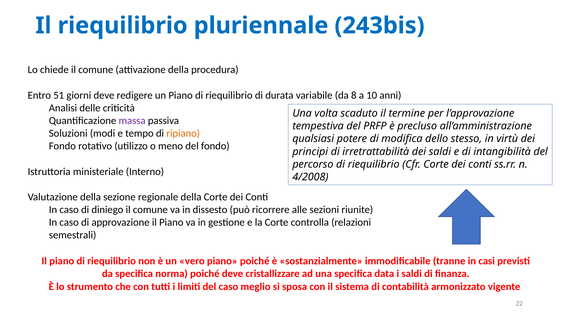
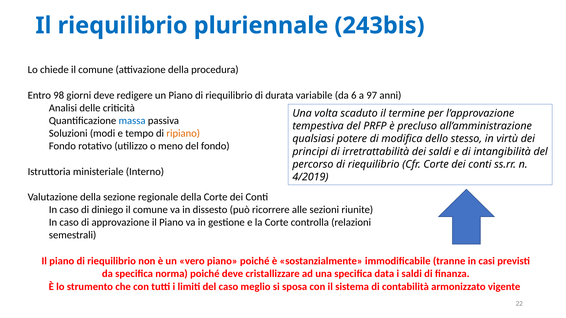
51: 51 -> 98 (59, 95)
8: 8 -> 6 (354, 95)
10: 10 -> 97 (372, 95)
massa colour: purple -> blue (132, 121)
4/2008: 4/2008 -> 4/2019 (310, 177)
